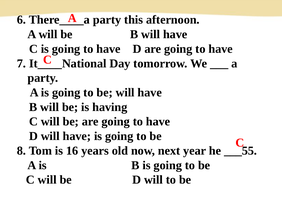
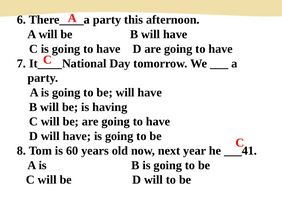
16: 16 -> 60 (72, 151)
___55: ___55 -> ___41 (240, 151)
